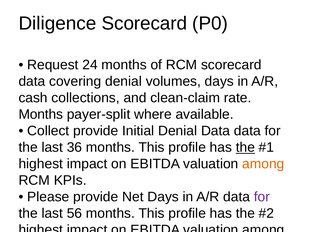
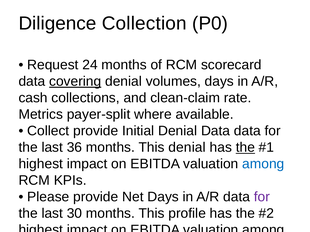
Diligence Scorecard: Scorecard -> Collection (144, 24)
covering underline: none -> present (75, 82)
Months: Months -> Metrics (41, 115)
36 months This profile: profile -> denial (187, 148)
among colour: orange -> blue (263, 164)
56: 56 -> 30 (74, 214)
